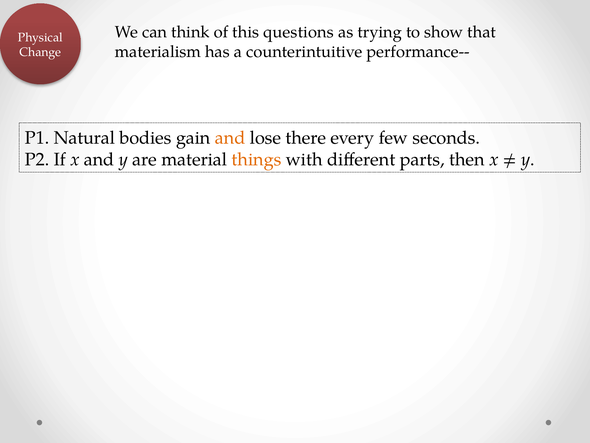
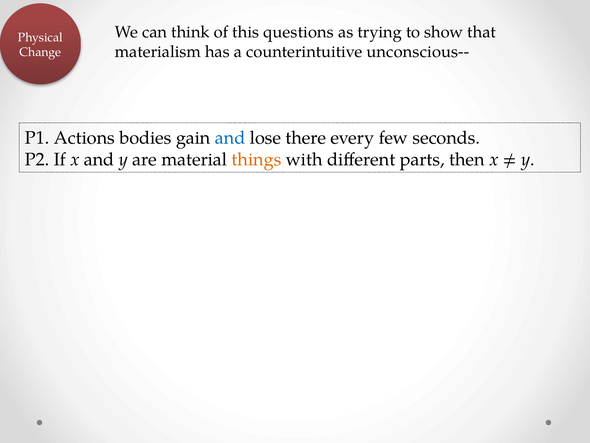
performance--: performance-- -> unconscious-- (418, 52)
Natural: Natural -> Actions (84, 138)
and colour: orange -> blue (230, 138)
